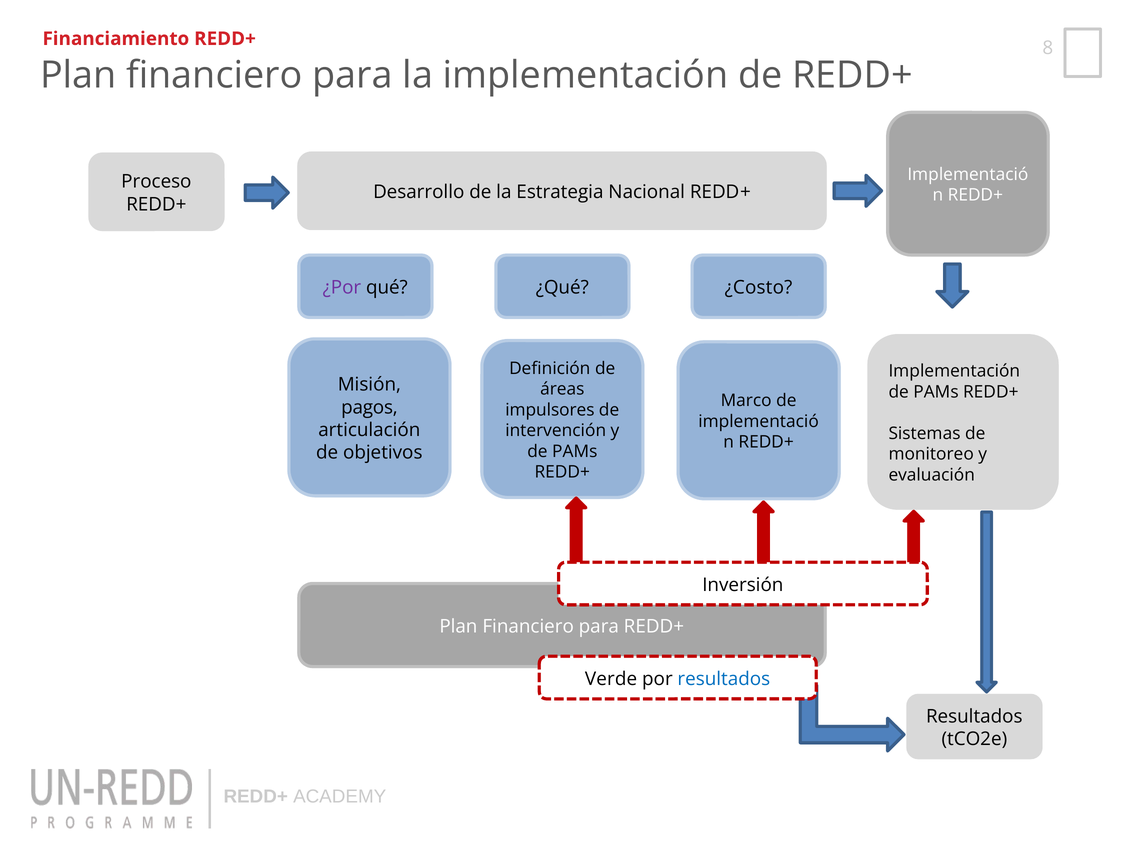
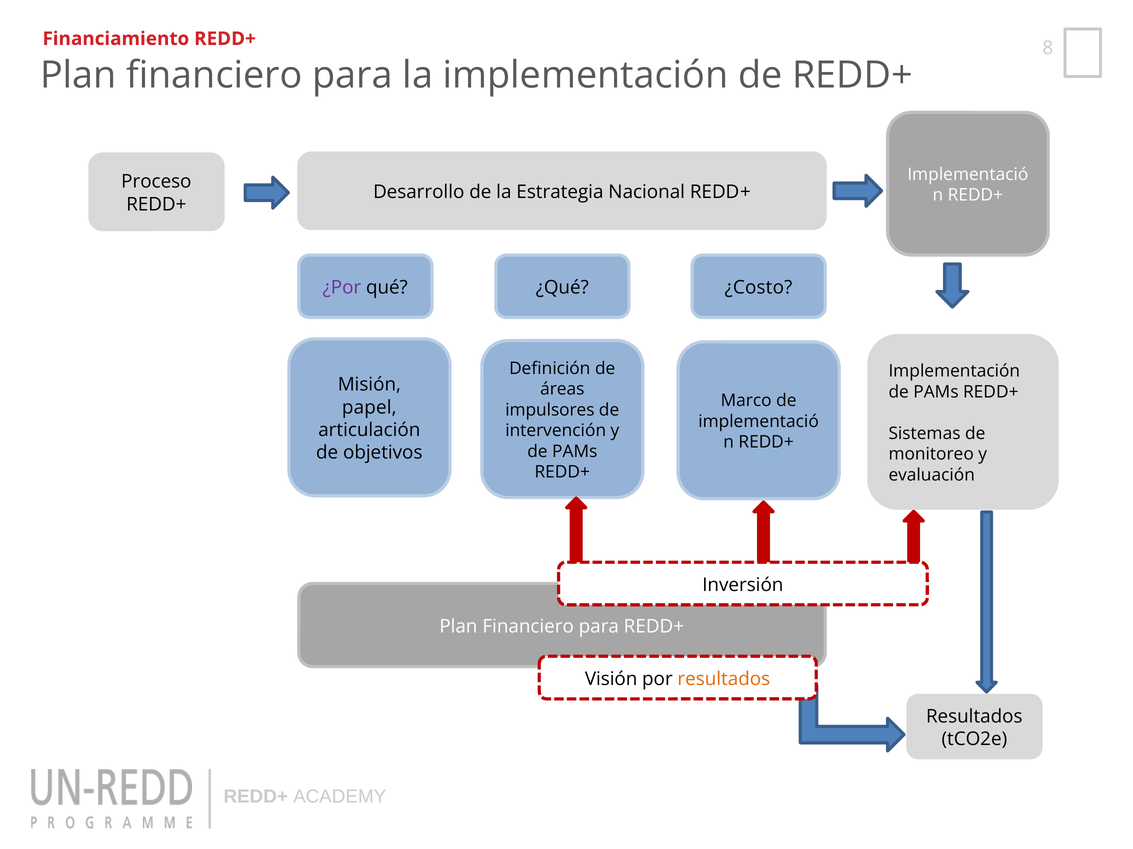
pagos: pagos -> papel (369, 408)
Verde: Verde -> Visión (611, 679)
resultados colour: blue -> orange (724, 679)
